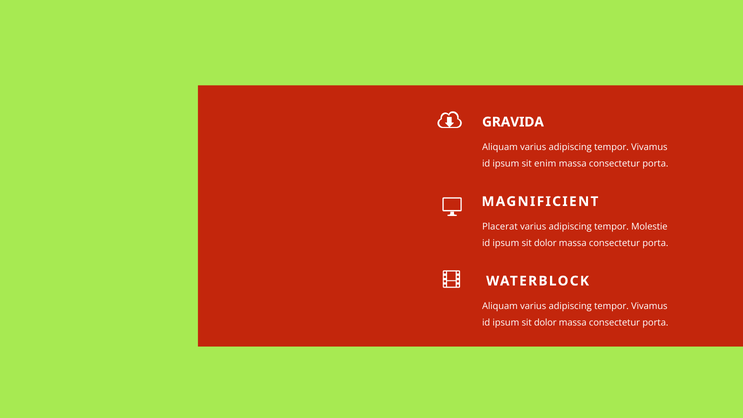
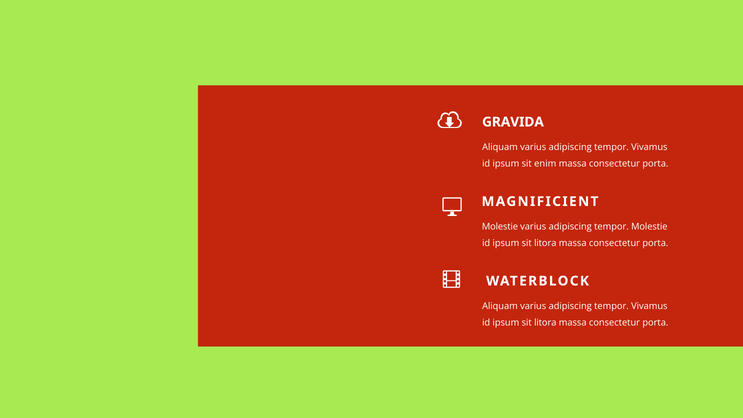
Placerat: Placerat -> Molestie (500, 226)
dolor: dolor -> litora (545, 243)
dolor: dolor -> litora (545, 323)
